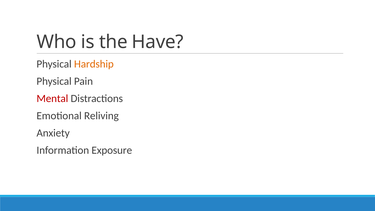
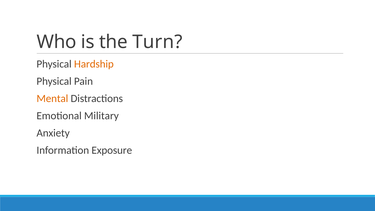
Have: Have -> Turn (157, 42)
Mental colour: red -> orange (52, 99)
Reliving: Reliving -> Military (101, 116)
